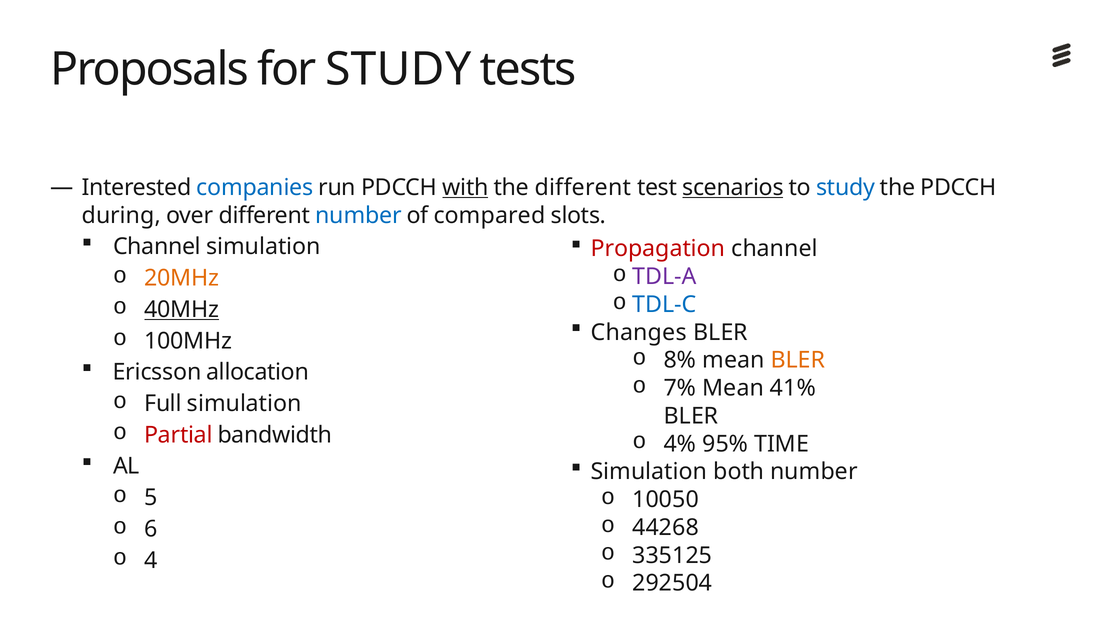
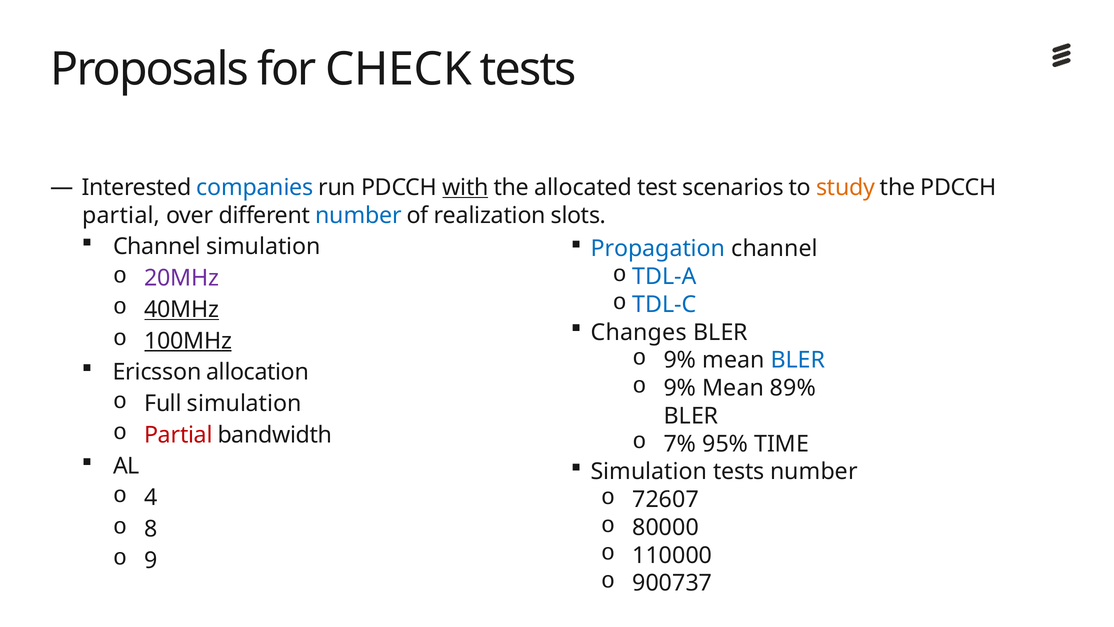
for STUDY: STUDY -> CHECK (398, 69)
the different: different -> allocated (583, 187)
scenarios underline: present -> none (733, 187)
study colour: blue -> orange (846, 187)
during: during -> partial (121, 215)
compared: compared -> realization (490, 215)
Propagation colour: red -> blue (658, 249)
TDL-A colour: purple -> blue (665, 277)
20MHz colour: orange -> purple (182, 278)
100MHz underline: none -> present (188, 341)
8%: 8% -> 9% (680, 360)
BLER colour: orange -> blue (798, 360)
7%: 7% -> 9% (680, 388)
41%: 41% -> 89% (793, 388)
4%: 4% -> 7% (680, 444)
Simulation both: both -> tests (739, 472)
5: 5 -> 4 (151, 497)
10050: 10050 -> 72607 (666, 499)
44268: 44268 -> 80000 (666, 527)
6: 6 -> 8 (151, 529)
335125: 335125 -> 110000 (672, 555)
4: 4 -> 9 (151, 560)
292504: 292504 -> 900737 (672, 583)
